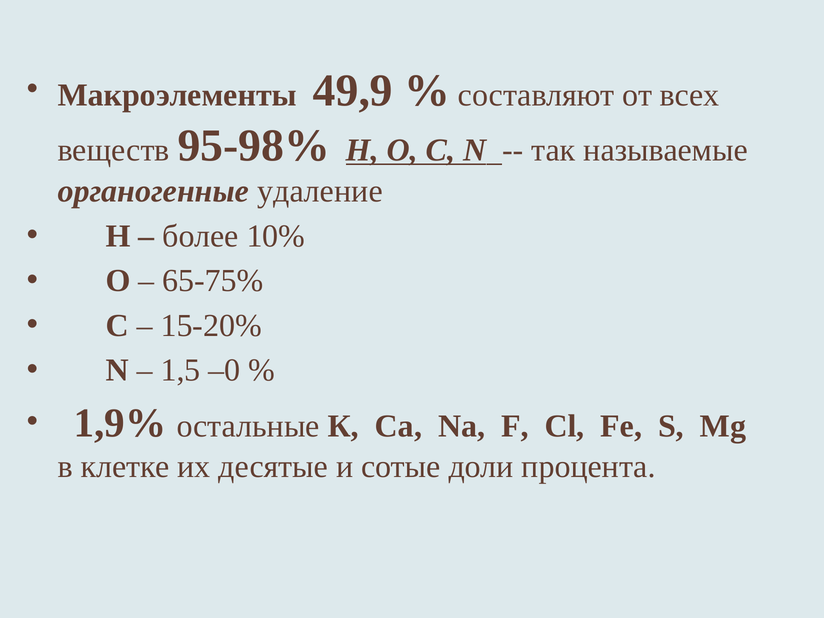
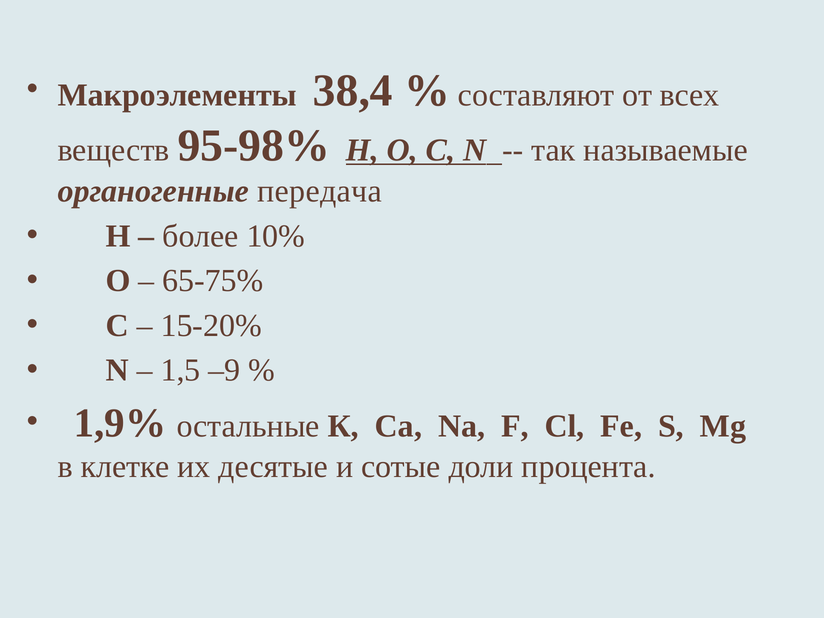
49,9: 49,9 -> 38,4 (353, 91)
удаление: удаление -> передача (320, 191)
–0: –0 -> –9 (225, 370)
